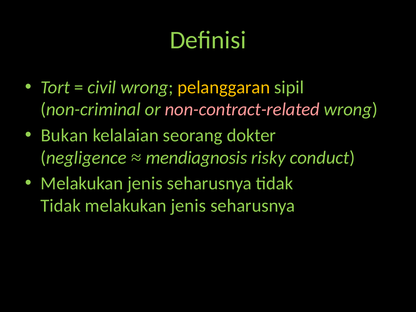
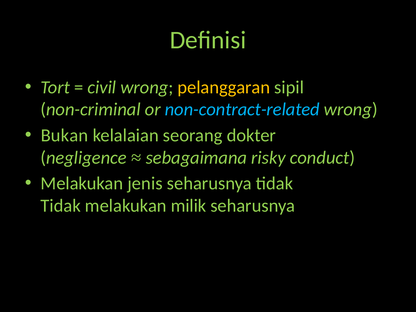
non-contract-related colour: pink -> light blue (242, 109)
mendiagnosis: mendiagnosis -> sebagaimana (196, 158)
Tidak melakukan jenis: jenis -> milik (189, 206)
